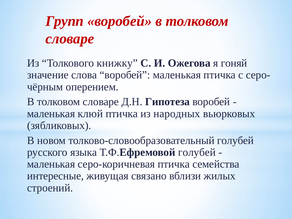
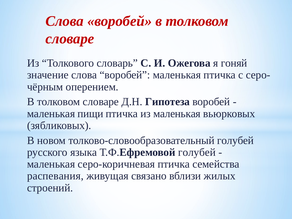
Групп: Групп -> Слова (65, 21)
книжку: книжку -> словарь (117, 63)
клюй: клюй -> пищи (90, 114)
из народных: народных -> маленькая (177, 114)
интересные: интересные -> распевания (55, 176)
